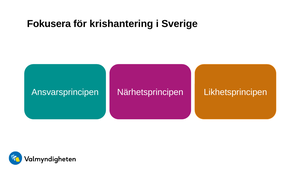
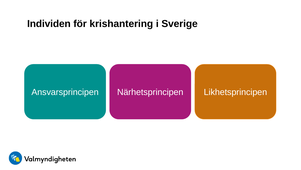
Fokusera: Fokusera -> Individen (49, 24)
